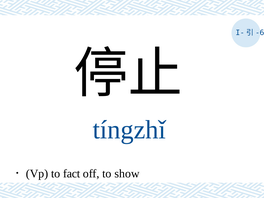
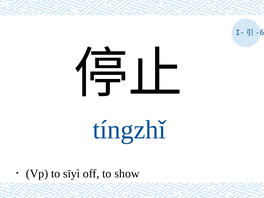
fact: fact -> sīyì (72, 174)
